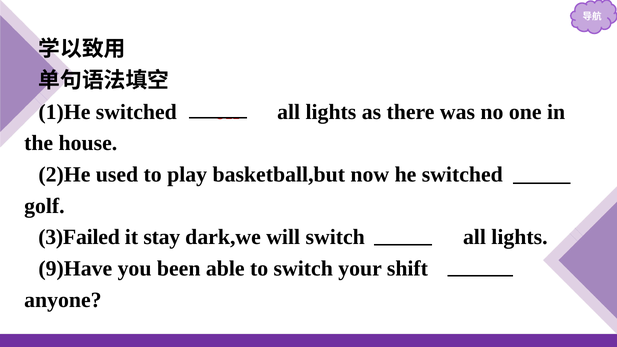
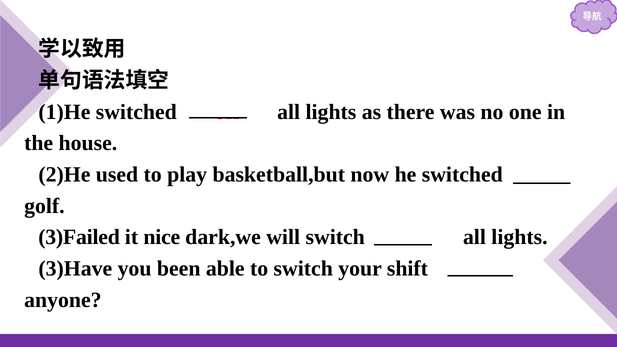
stay: stay -> nice (162, 237)
9)Have: 9)Have -> 3)Have (75, 269)
